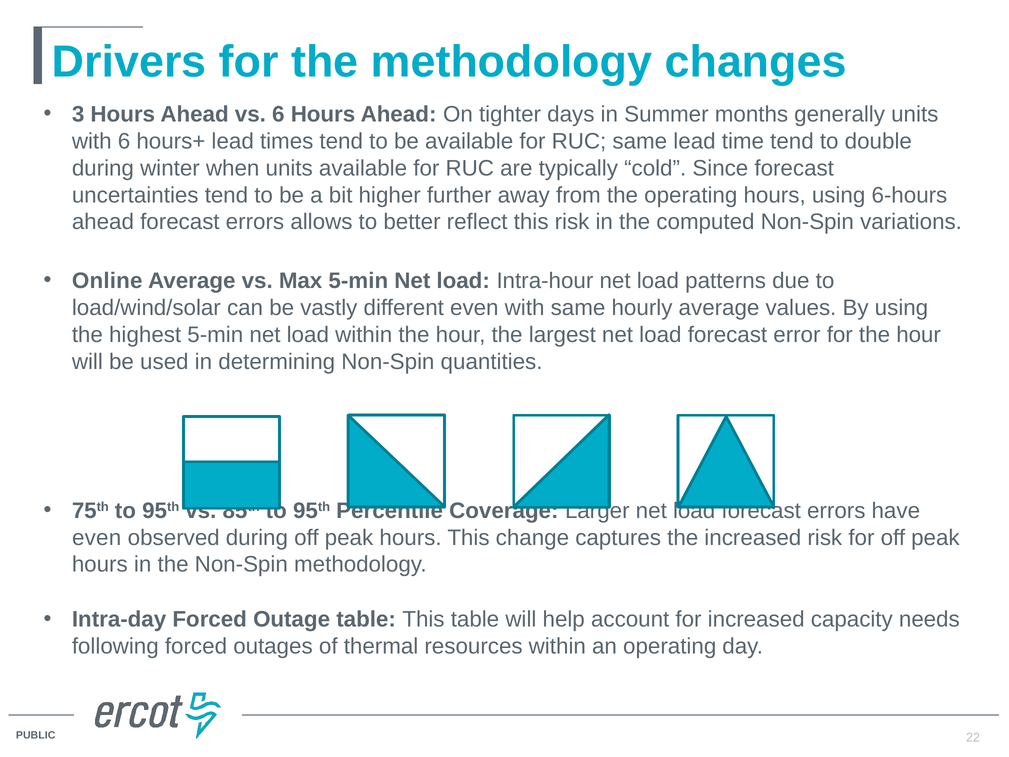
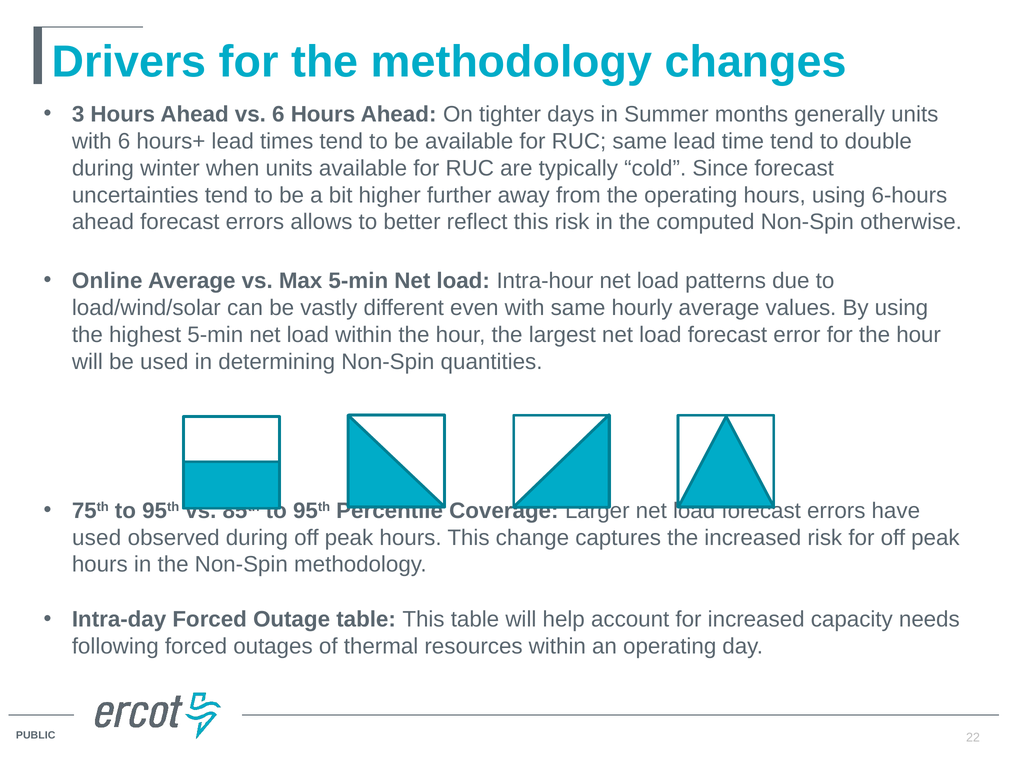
variations: variations -> otherwise (911, 222)
even: even -> used (97, 537)
